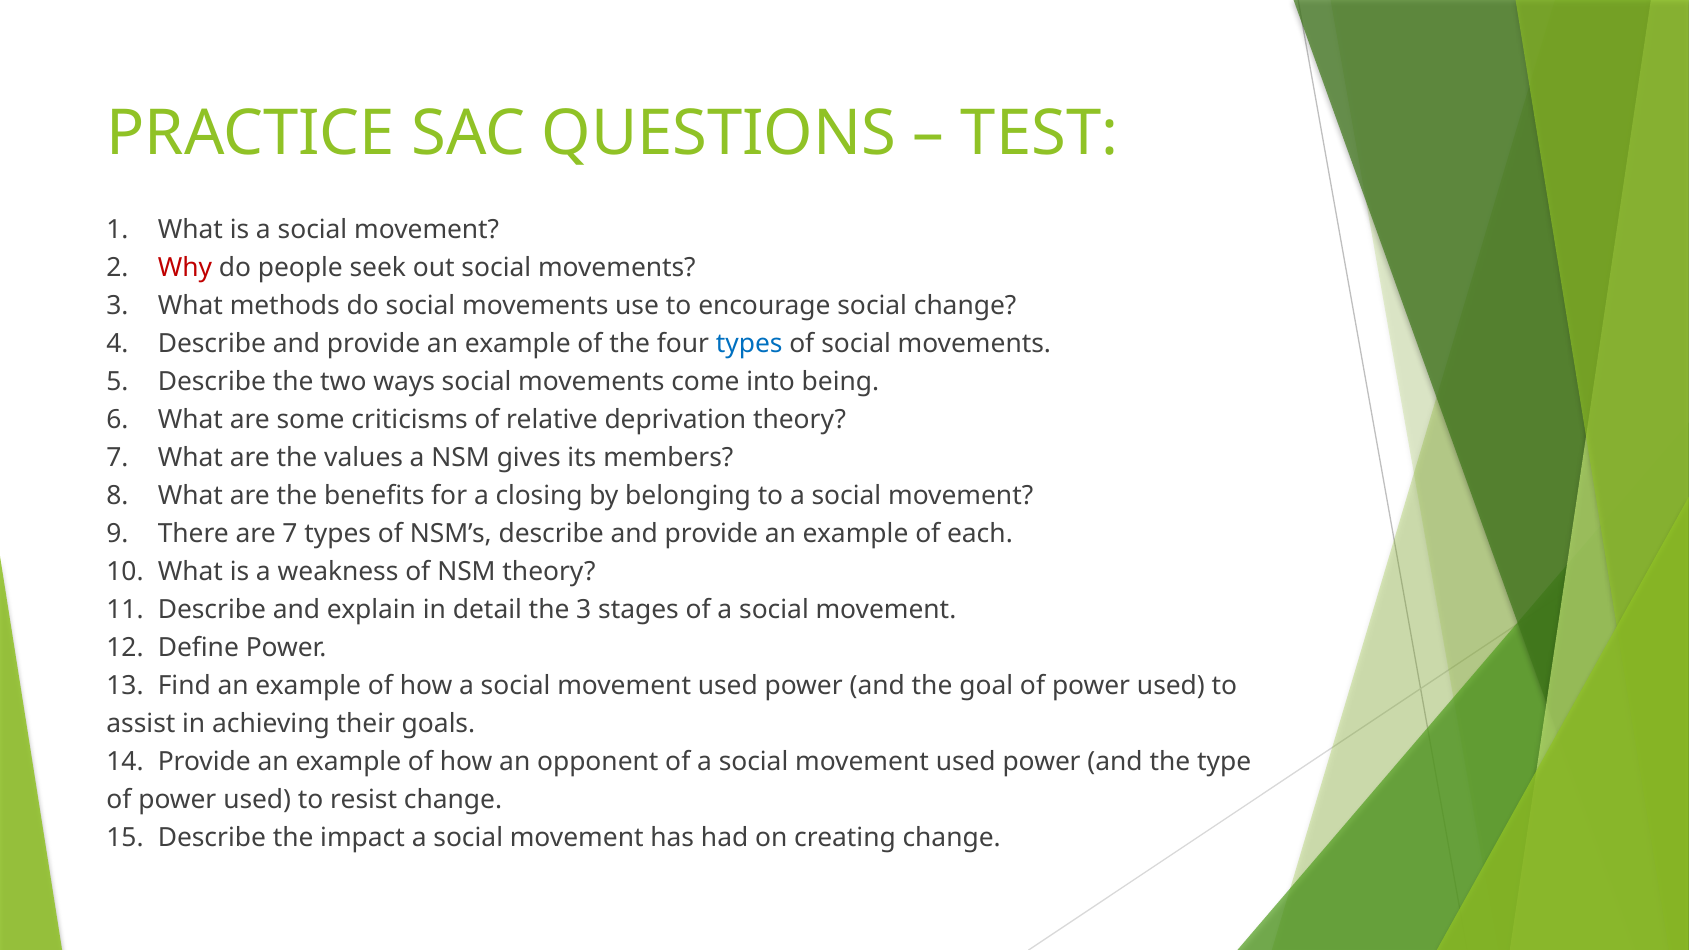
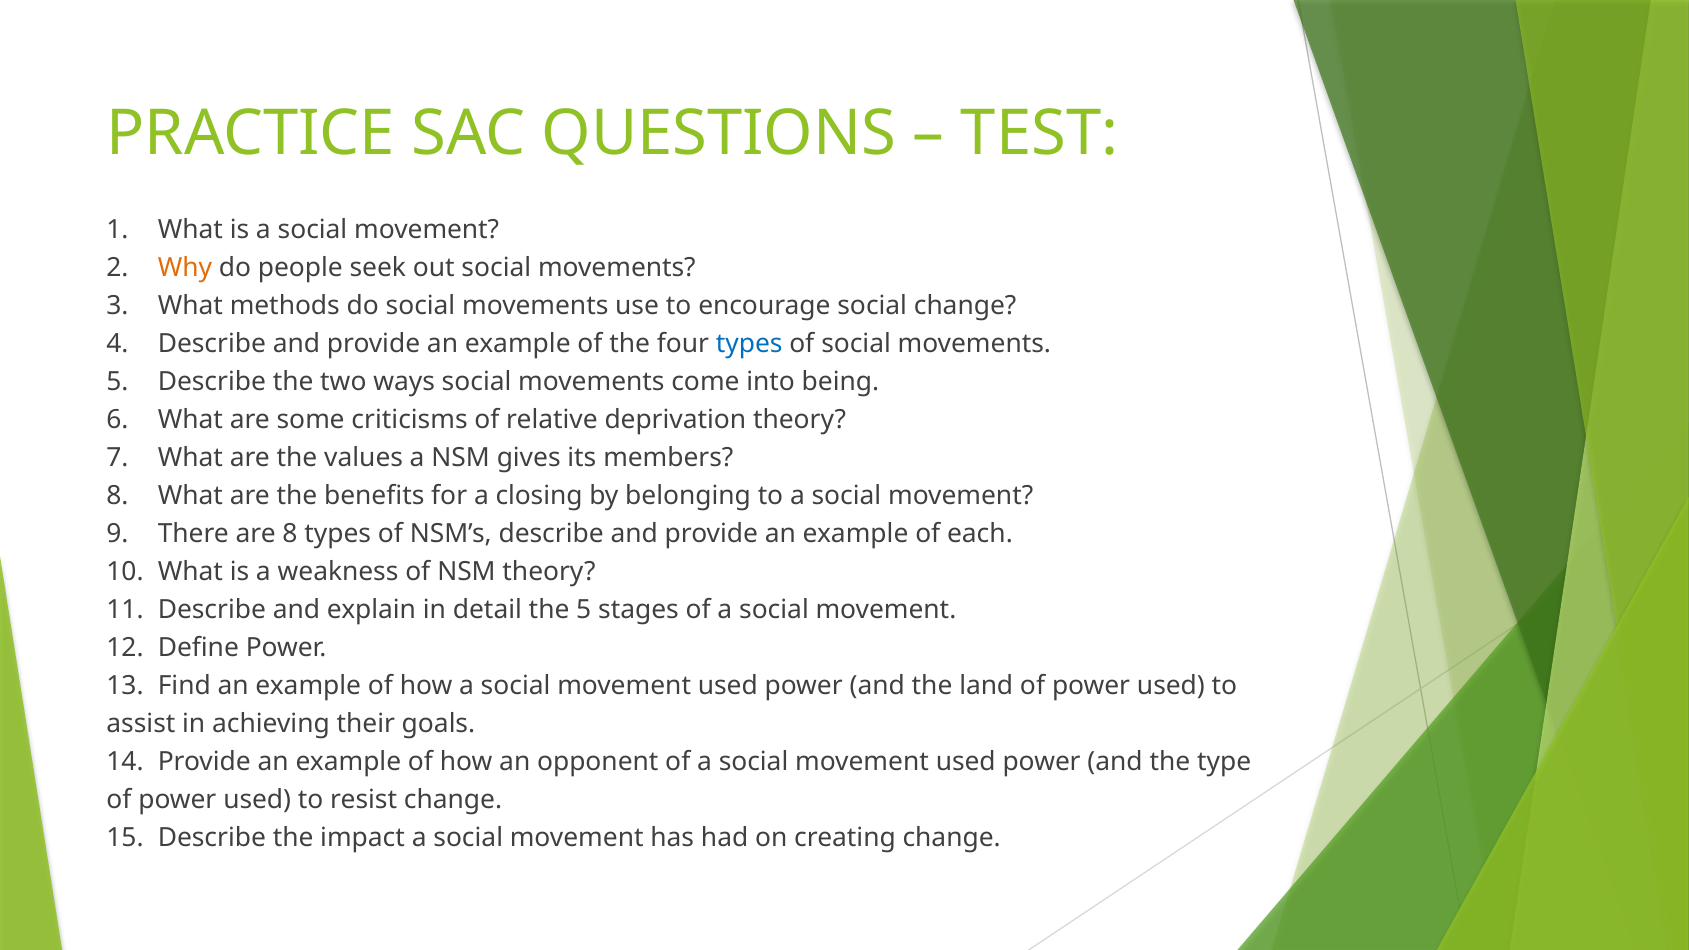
Why colour: red -> orange (185, 268)
are 7: 7 -> 8 (290, 534)
the 3: 3 -> 5 (584, 610)
goal: goal -> land (986, 686)
